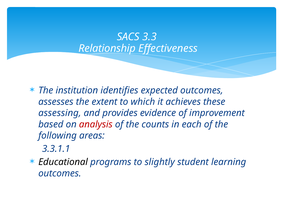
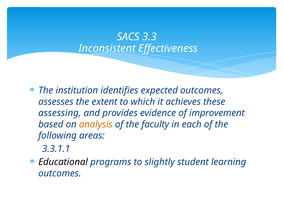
Relationship: Relationship -> Inconsistent (107, 48)
analysis colour: red -> orange (96, 125)
counts: counts -> faculty (155, 125)
